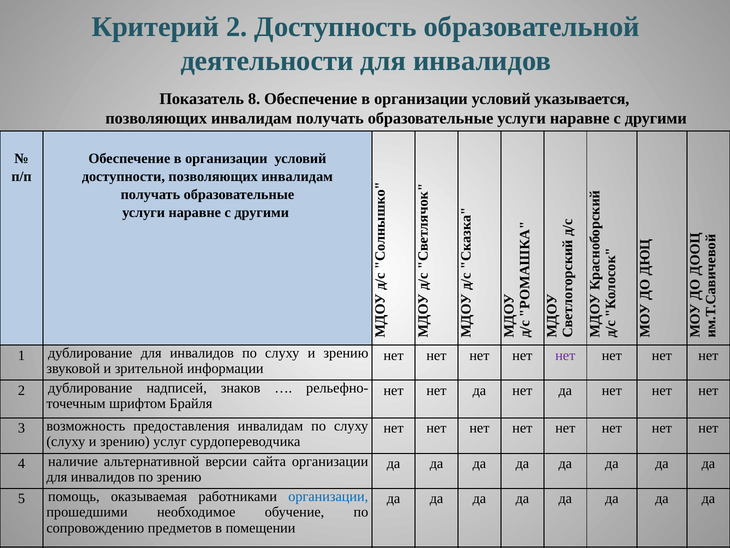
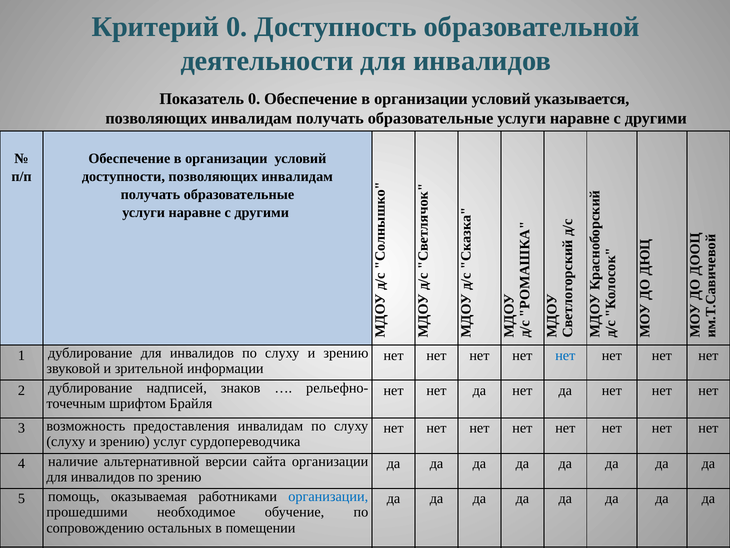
Критерий 2: 2 -> 0 (237, 27)
Показатель 8: 8 -> 0 (254, 99)
нет colour: purple -> blue (565, 355)
предметов: предметов -> остальных (180, 527)
